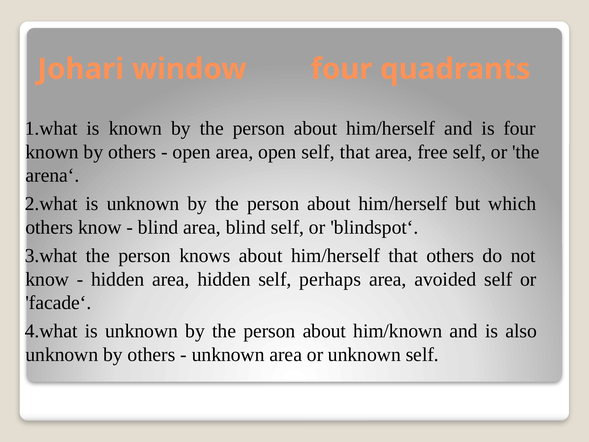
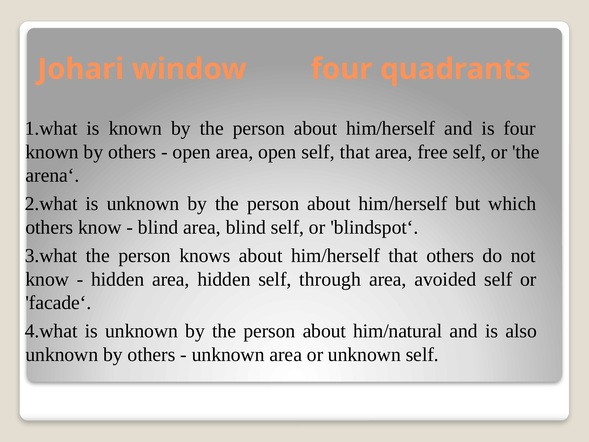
perhaps: perhaps -> through (330, 279)
him/known: him/known -> him/natural (398, 331)
